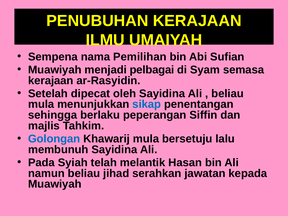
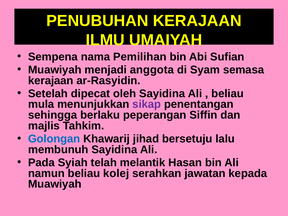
pelbagai: pelbagai -> anggota (152, 70)
sikap colour: blue -> purple (147, 104)
Khawarij mula: mula -> jihad (146, 139)
jihad: jihad -> kolej (116, 173)
